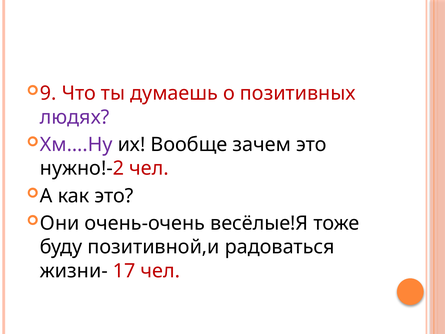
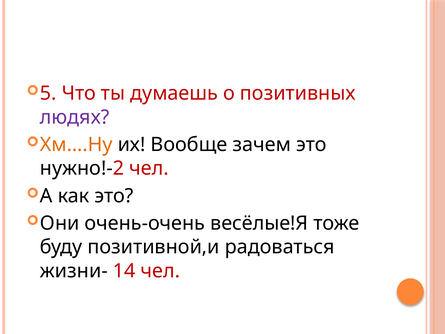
9: 9 -> 5 (48, 93)
Хм….Ну colour: purple -> orange (76, 145)
17: 17 -> 14 (124, 271)
